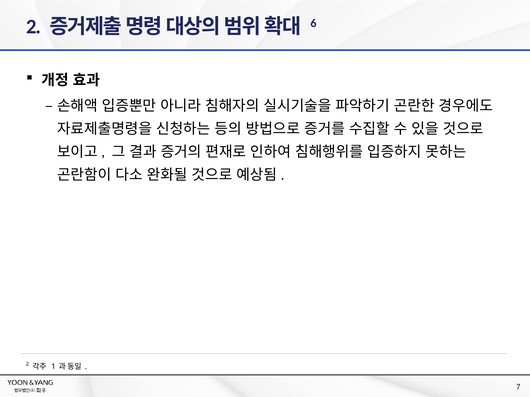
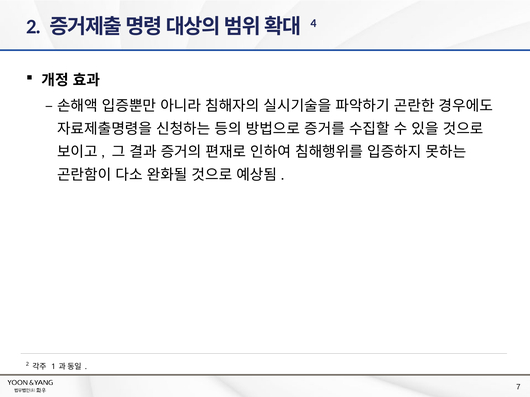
6: 6 -> 4 (313, 23)
